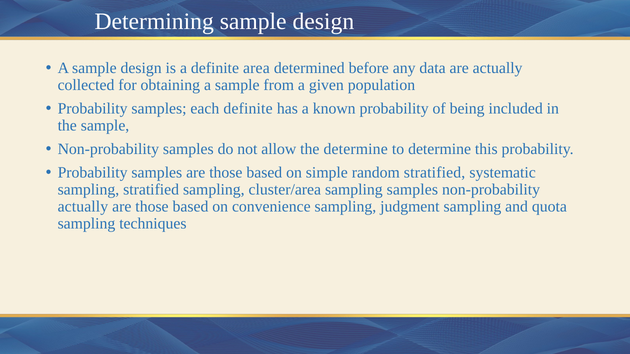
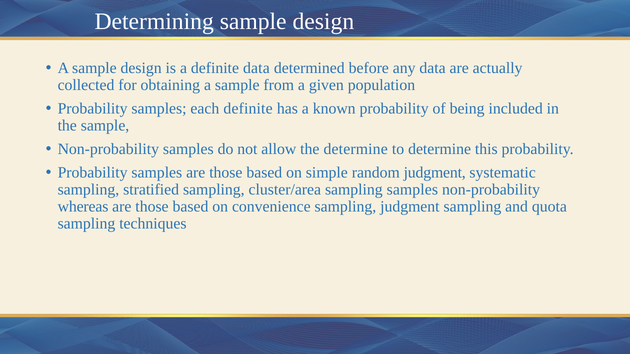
definite area: area -> data (256, 68)
random stratified: stratified -> judgment (435, 173)
actually: actually -> whereas (83, 207)
